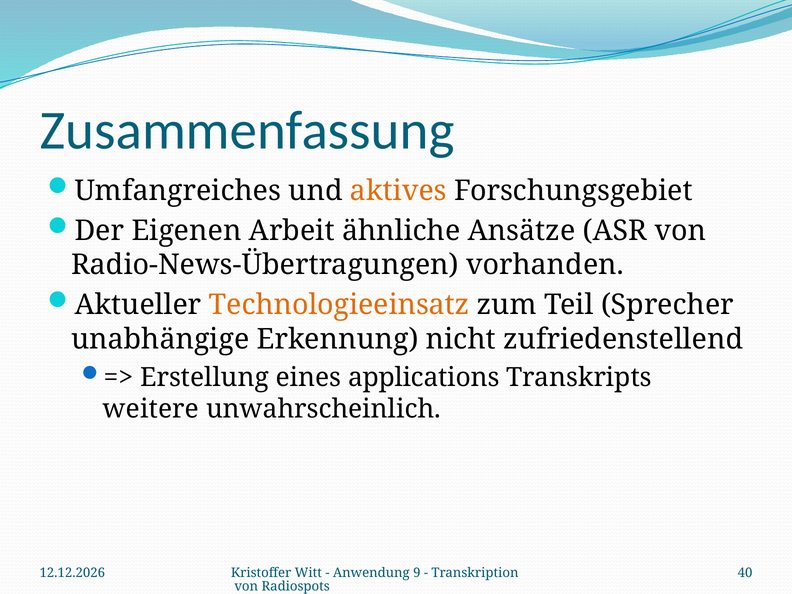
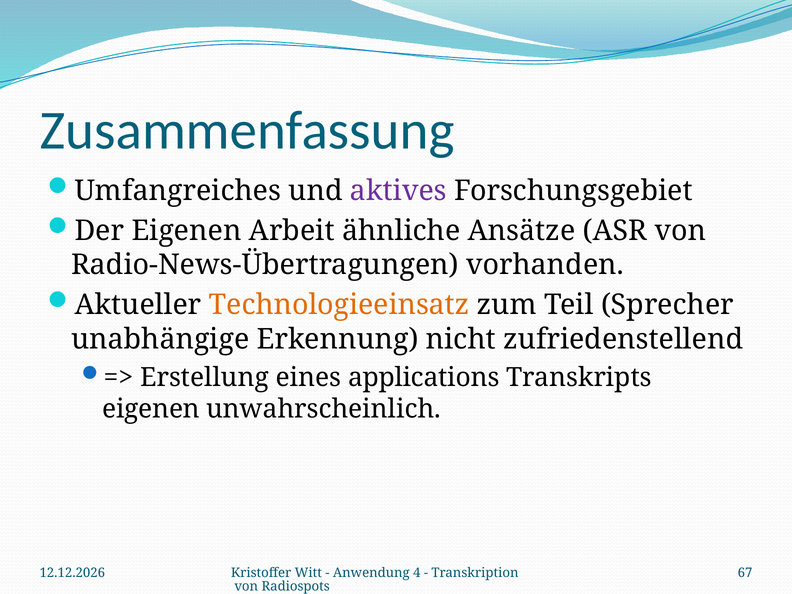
aktives colour: orange -> purple (398, 191)
weitere: weitere -> eigenen (151, 409)
9: 9 -> 4 (417, 573)
40: 40 -> 67 (745, 573)
